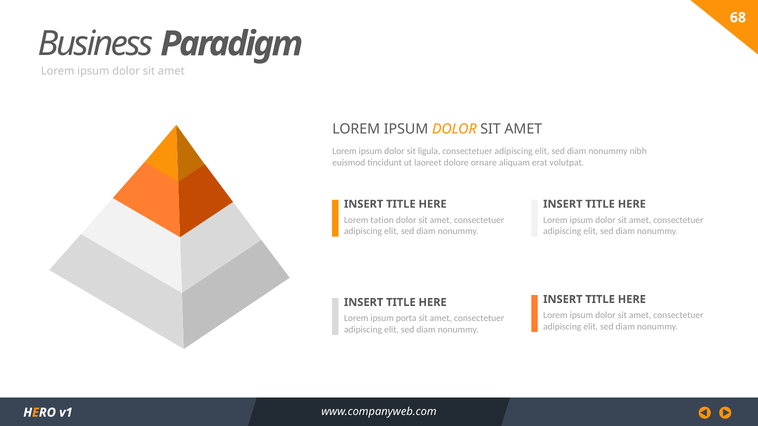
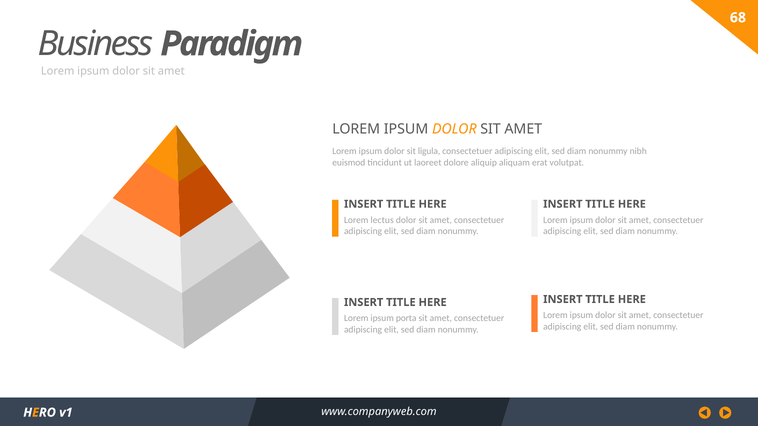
ornare: ornare -> aliquip (484, 163)
tation: tation -> lectus (382, 220)
